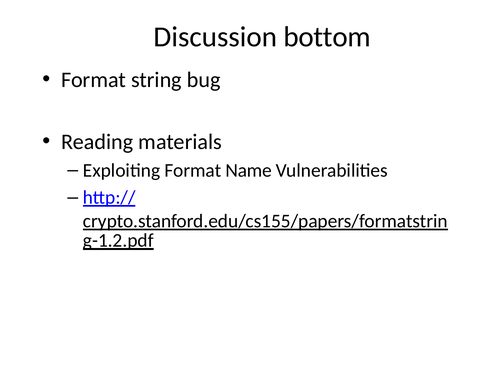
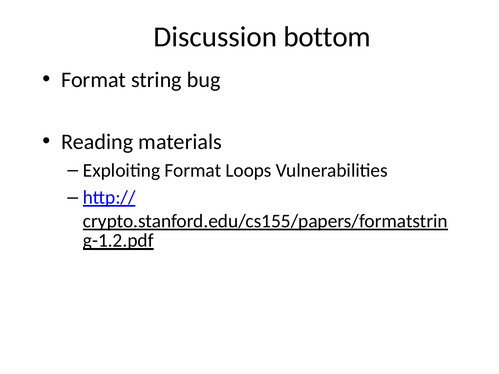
Name: Name -> Loops (249, 171)
